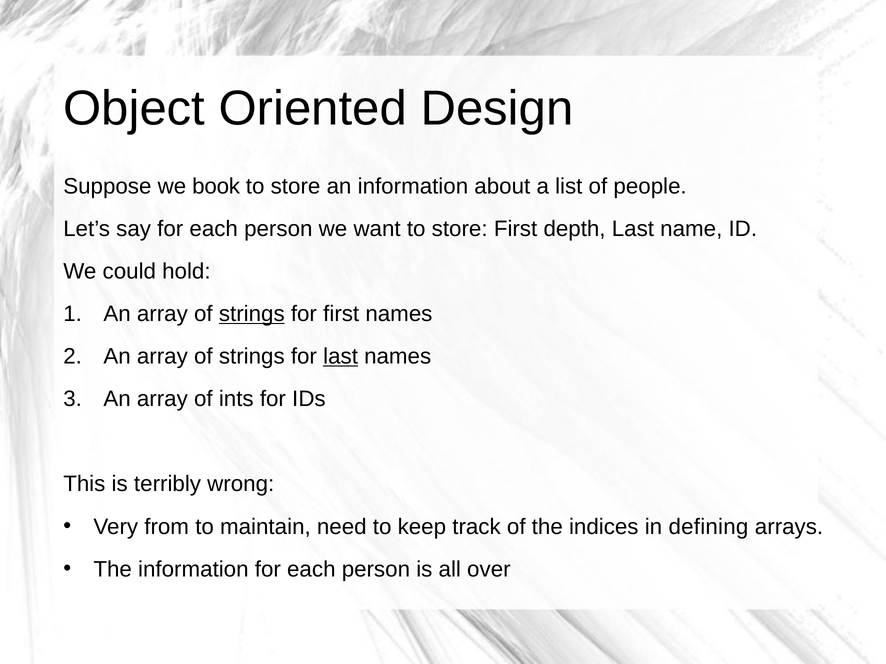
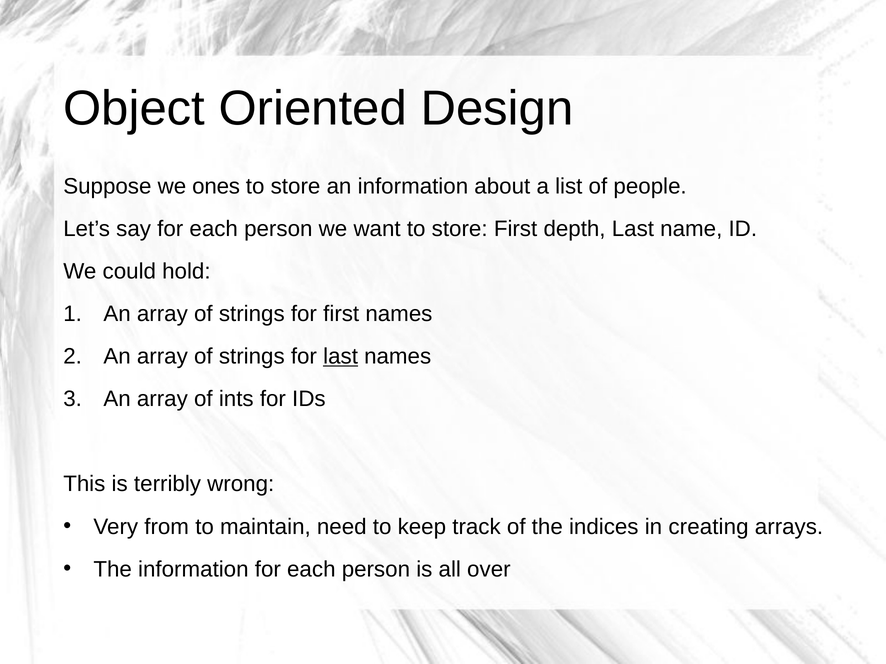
book: book -> ones (216, 186)
strings underline: present -> none (252, 314)
defining: defining -> creating (709, 527)
